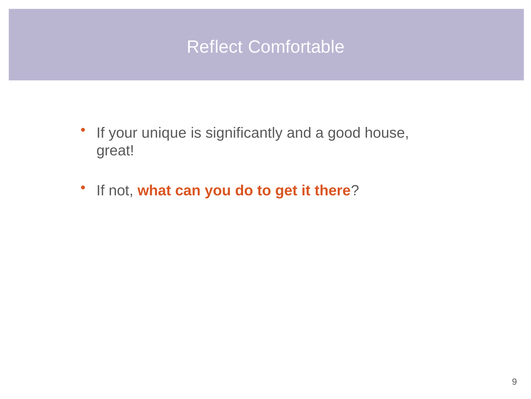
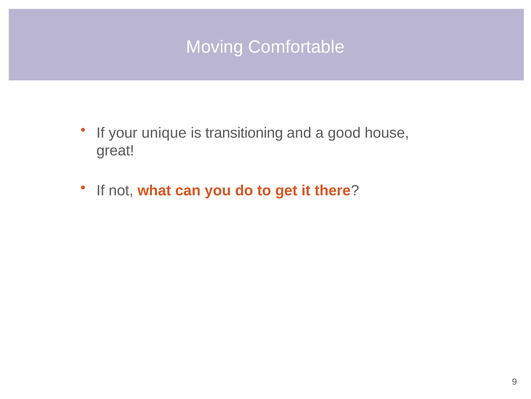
Reflect: Reflect -> Moving (215, 47)
significantly: significantly -> transitioning (244, 133)
